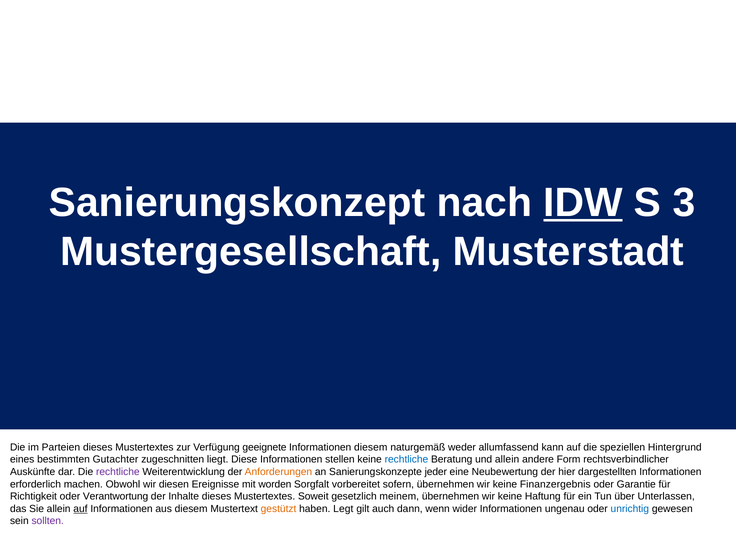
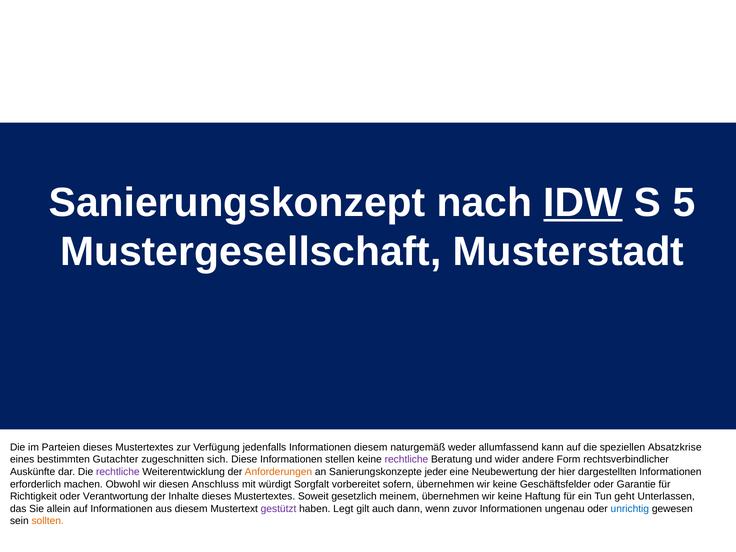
3: 3 -> 5 (684, 203)
geeignete: geeignete -> jedenfalls (264, 447)
Hintergrund: Hintergrund -> Absatzkrise (675, 447)
liegt: liegt -> sich (218, 460)
rechtliche colour: blue -> purple (406, 460)
und allein: allein -> wider (507, 460)
Ereignisse: Ereignisse -> Anschluss (215, 484)
worden: worden -> würdigt (275, 484)
Finanzergebnis: Finanzergebnis -> Geschäftsfelder (555, 484)
über: über -> geht (625, 496)
auf underline: present -> none (80, 509)
gestützt colour: orange -> purple (279, 509)
wider: wider -> zuvor (465, 509)
sollten colour: purple -> orange (48, 521)
